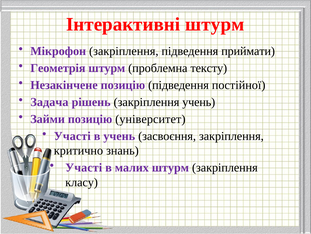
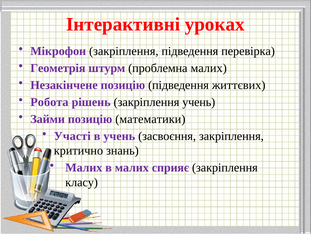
Інтерактивні штурм: штурм -> уроках (215, 24)
приймати: приймати -> перевірка (248, 51)
проблемна тексту: тексту -> малих (209, 68)
постійної: постійної -> життєвих (239, 85)
Задача: Задача -> Робота (49, 102)
університет: університет -> математики (150, 119)
Участі: Участі -> Малих (84, 167)
малих штурм: штурм -> сприяє (170, 167)
